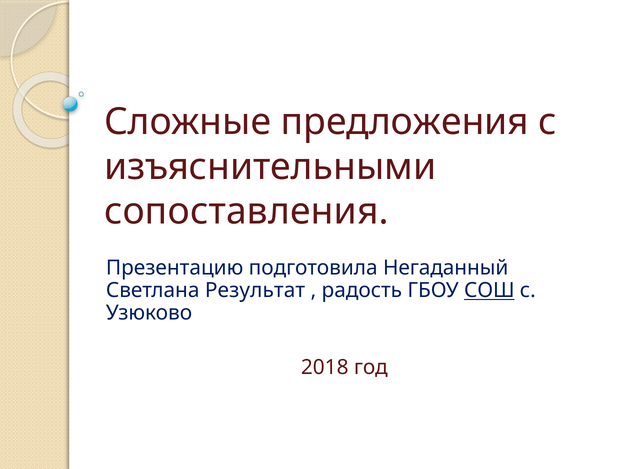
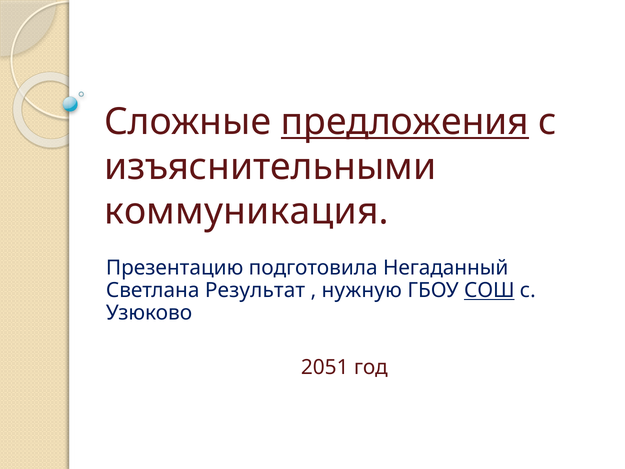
предложения underline: none -> present (405, 122)
сопоставления: сопоставления -> коммуникация (247, 212)
радость: радость -> нужную (362, 290)
2018: 2018 -> 2051 (325, 367)
